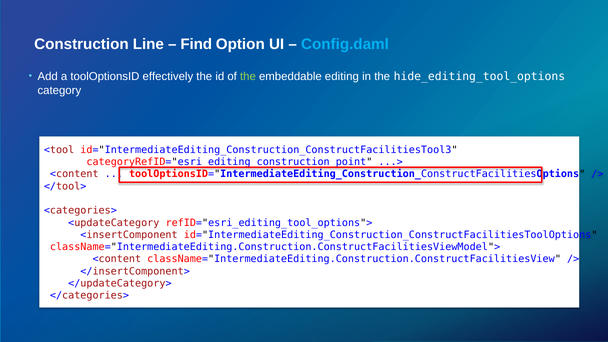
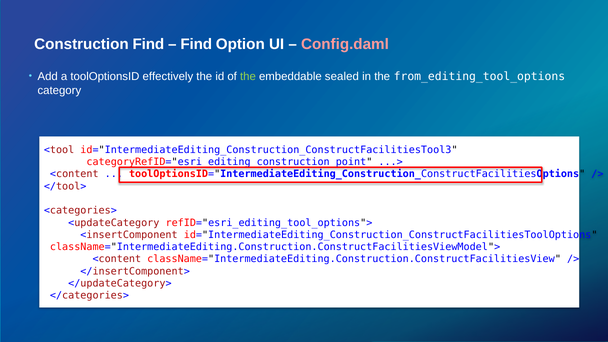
Construction Line: Line -> Find (148, 44)
Config.daml colour: light blue -> pink (345, 44)
editing: editing -> sealed (342, 77)
hide_editing_tool_options: hide_editing_tool_options -> from_editing_tool_options (479, 77)
